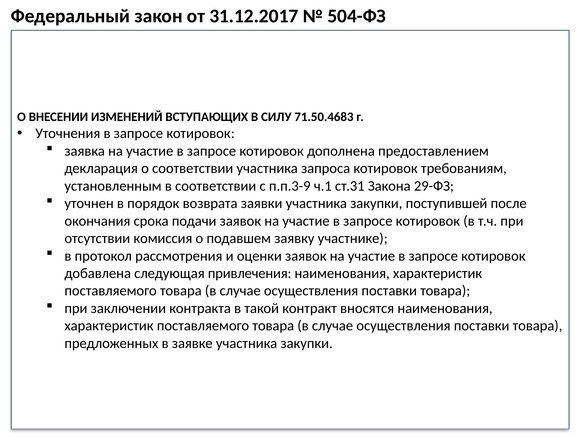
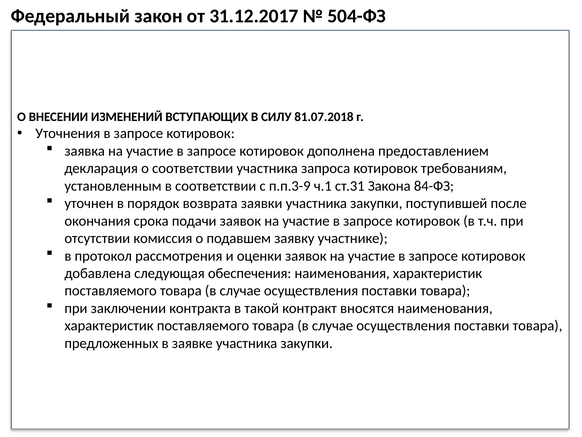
71.50.4683: 71.50.4683 -> 81.07.2018 (324, 117)
29-ФЗ: 29-ФЗ -> 84-ФЗ (434, 186)
привлечения: привлечения -> обеспечения (250, 273)
